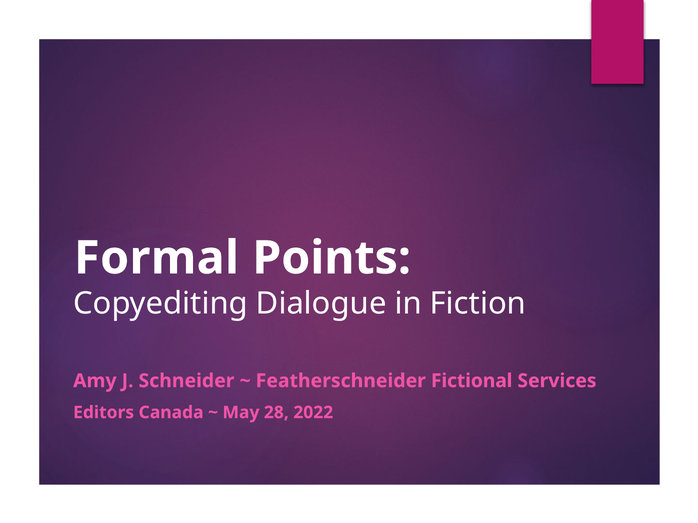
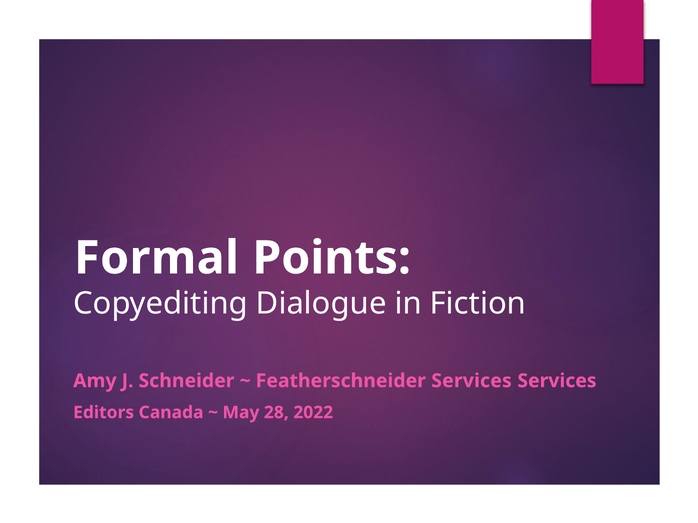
Featherschneider Fictional: Fictional -> Services (472, 381)
